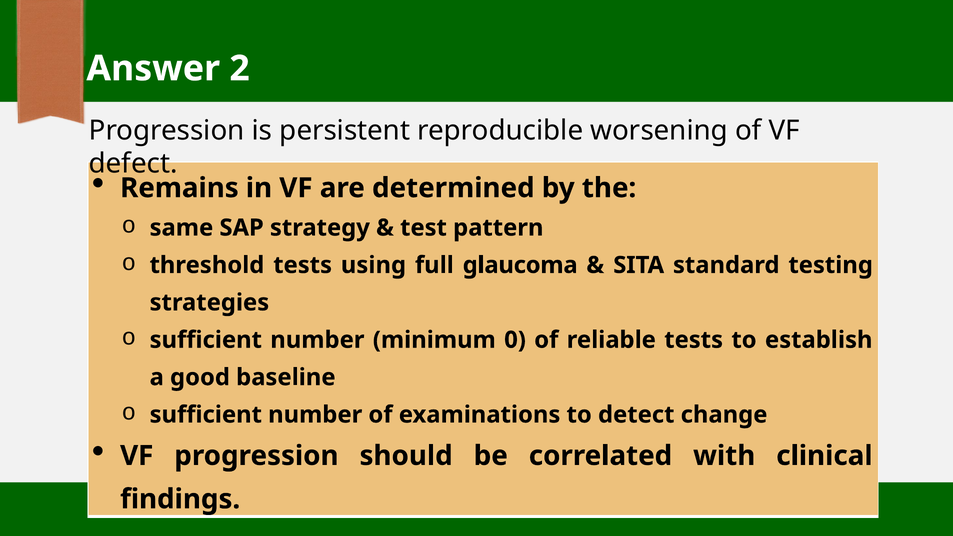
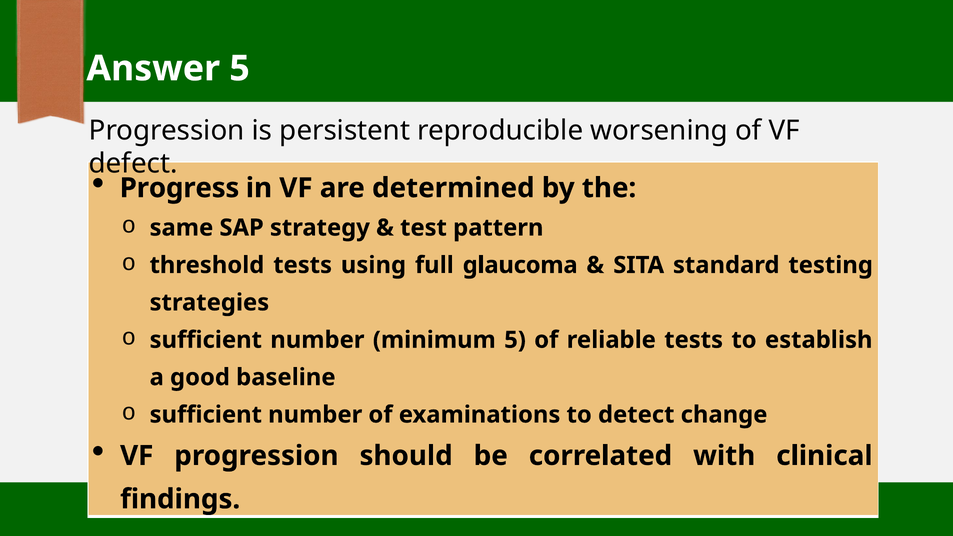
Answer 2: 2 -> 5 (240, 69)
Remains: Remains -> Progress (179, 188)
minimum 0: 0 -> 5 (515, 340)
